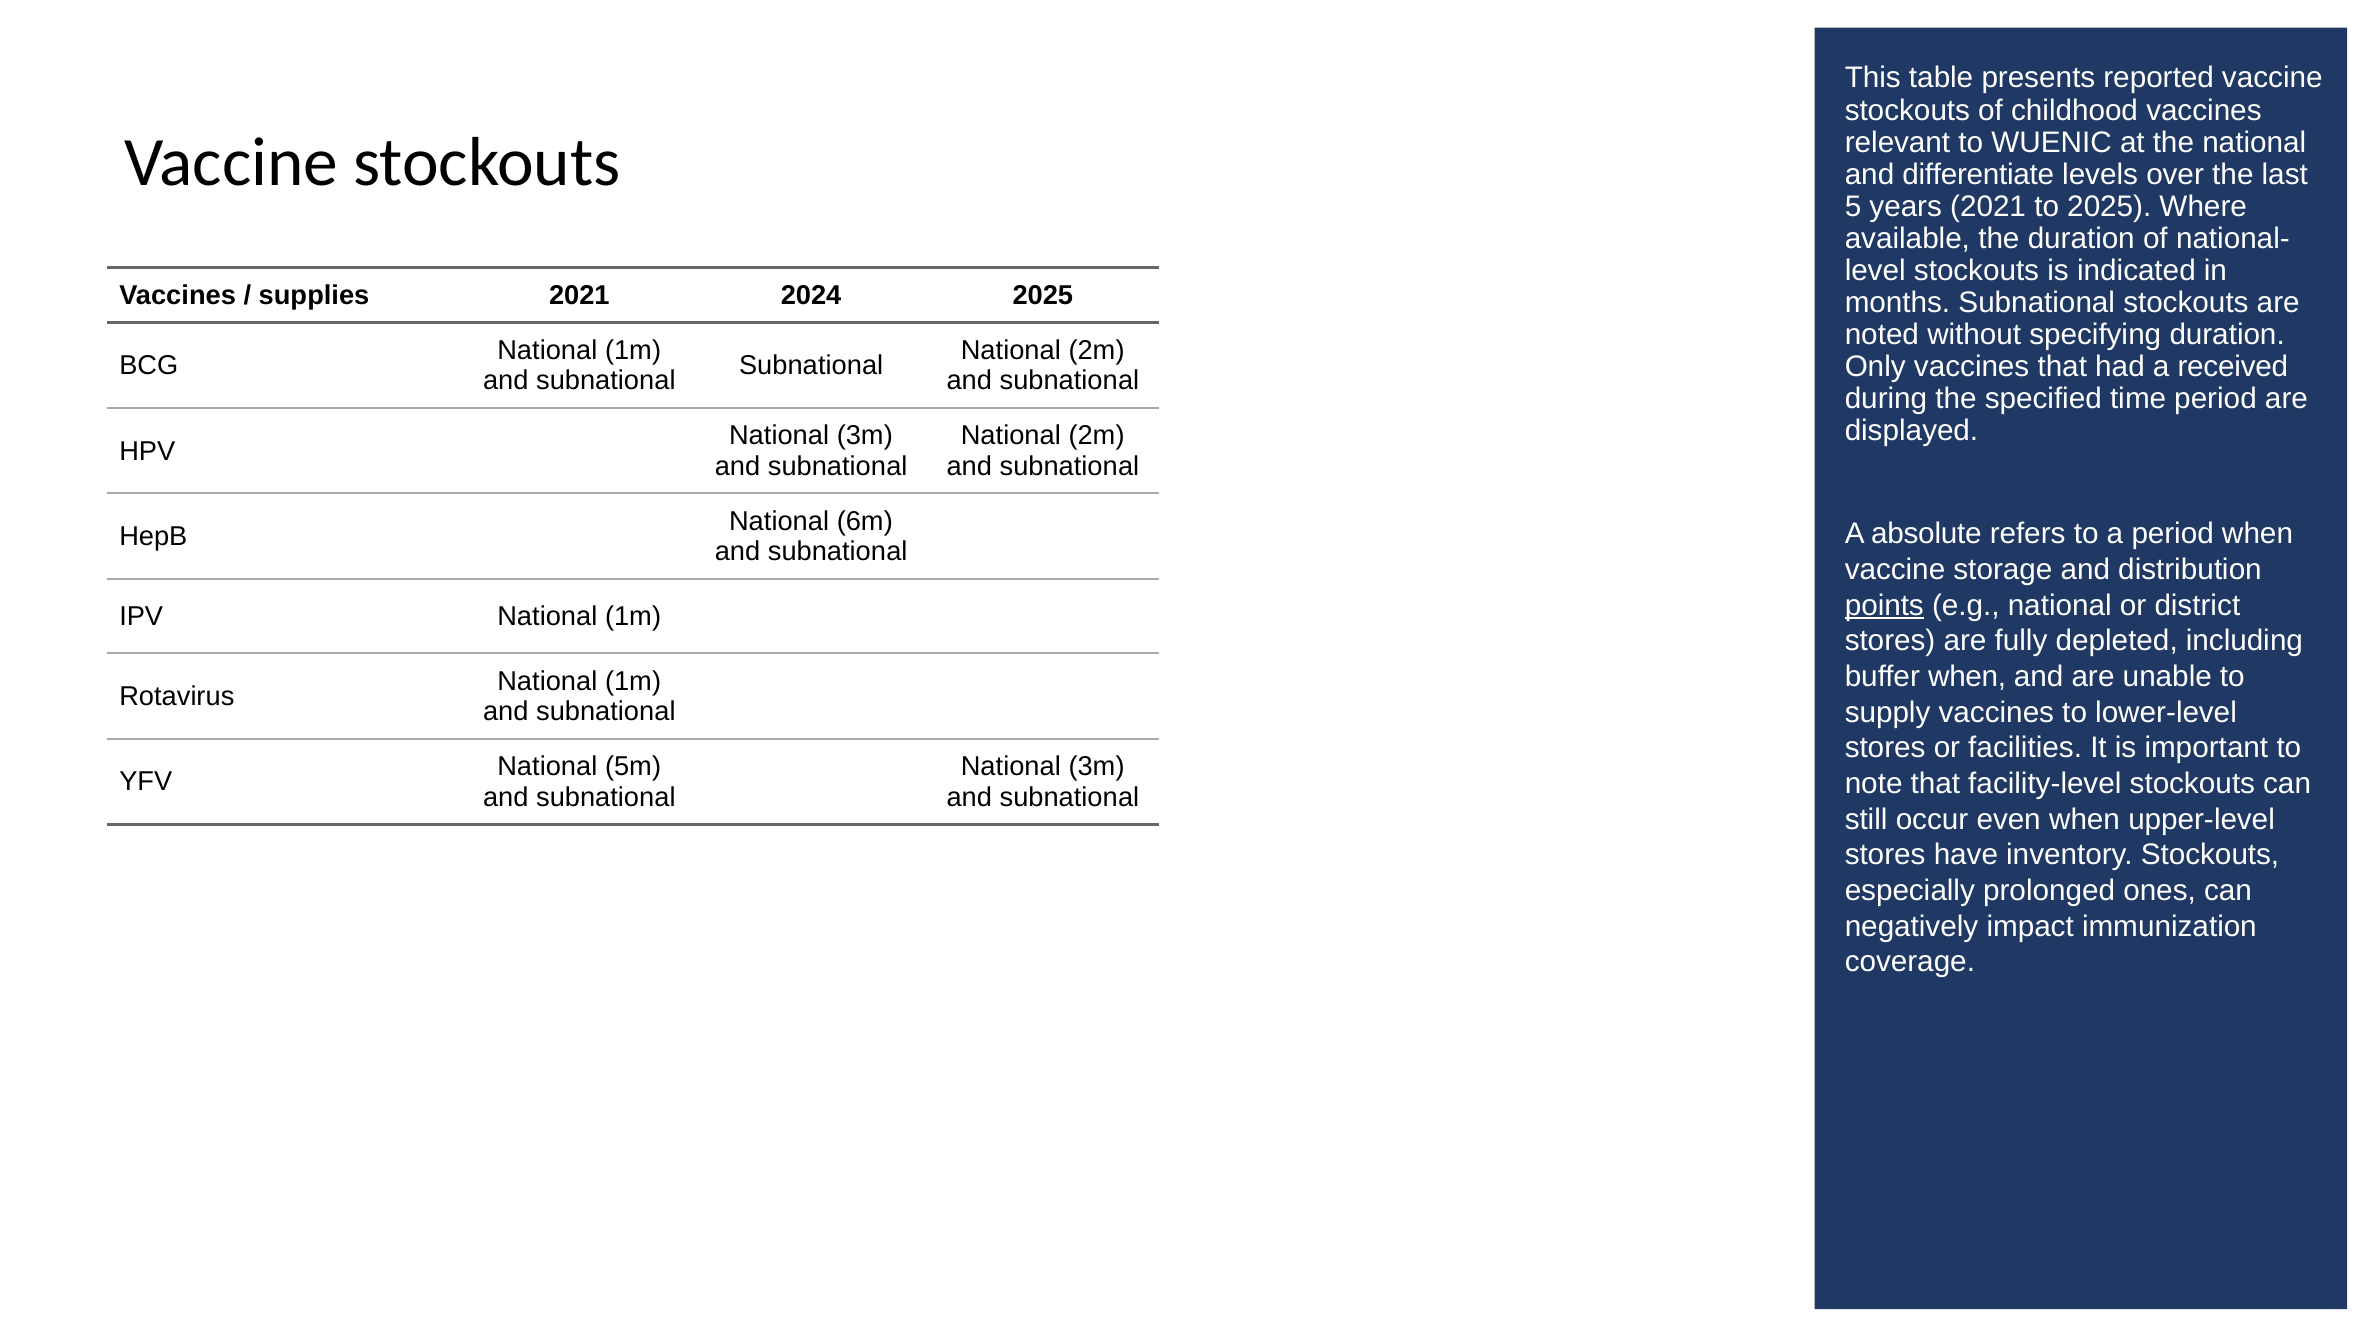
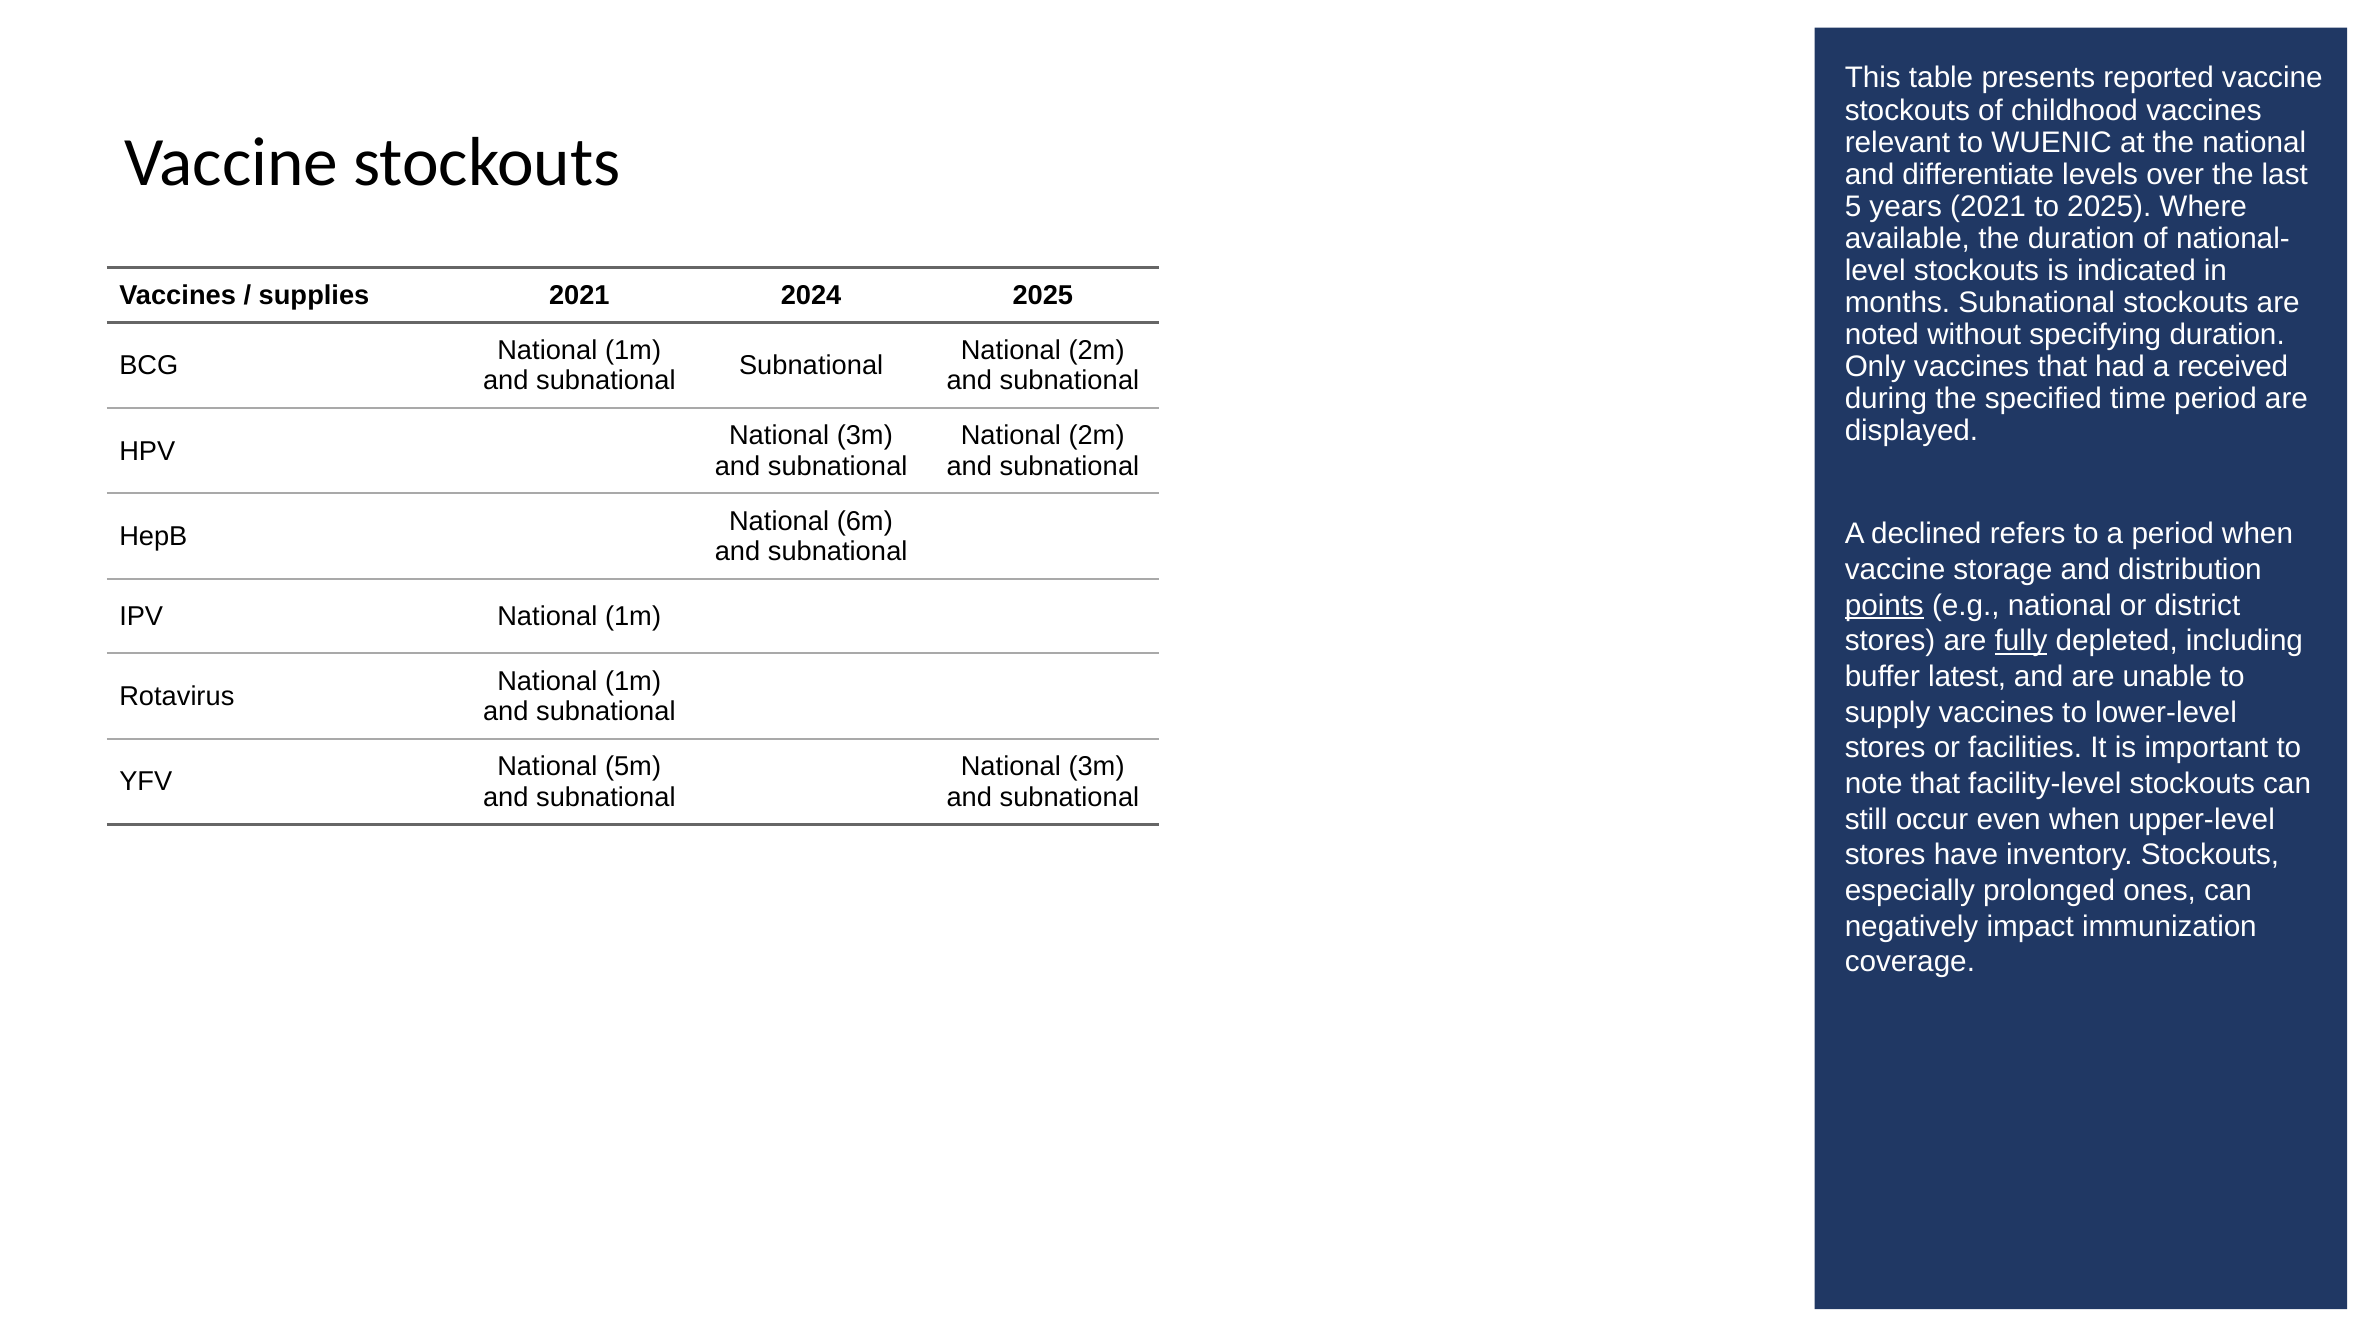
absolute: absolute -> declined (1926, 534)
fully underline: none -> present (2021, 641)
buffer when: when -> latest (1967, 677)
